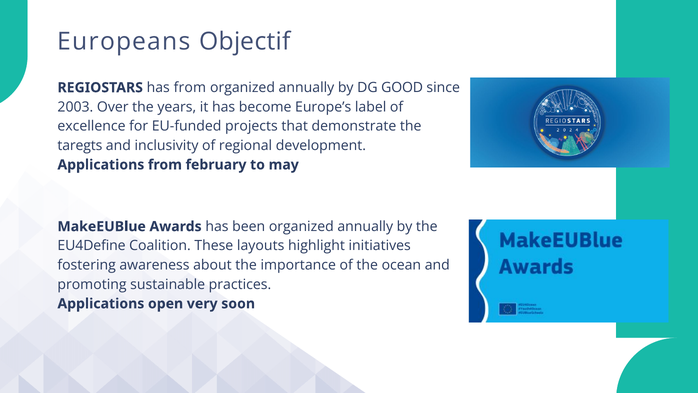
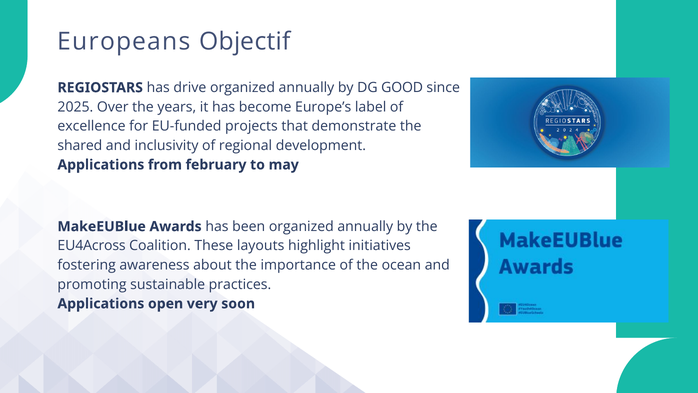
has from: from -> drive (190, 88)
2003: 2003 -> 2025 (75, 107)
taregts: taregts -> shared (80, 145)
EU4Define: EU4Define -> EU4Across (92, 246)
